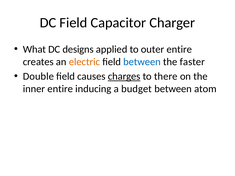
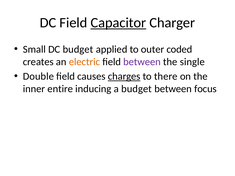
Capacitor underline: none -> present (118, 23)
What: What -> Small (34, 49)
DC designs: designs -> budget (78, 49)
outer entire: entire -> coded (179, 49)
between colour: blue -> purple (142, 62)
faster: faster -> single (192, 62)
atom: atom -> focus (205, 89)
